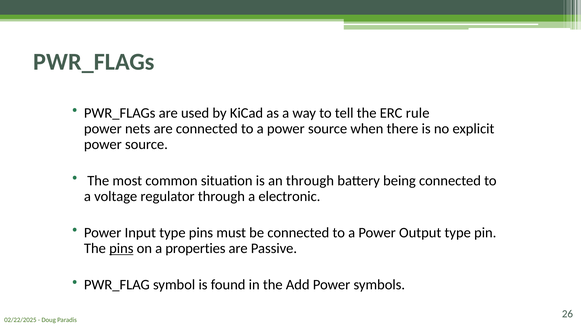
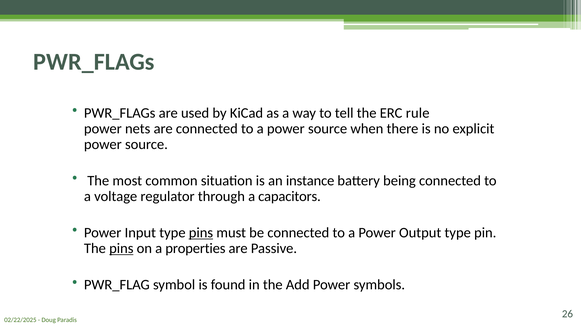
an through: through -> instance (310, 181)
electronic: electronic -> capacitors (289, 196)
pins underline: none -> present (201, 233)
